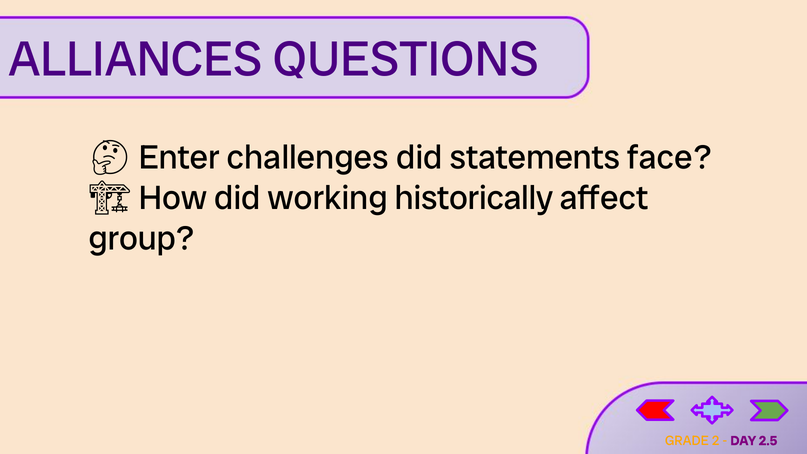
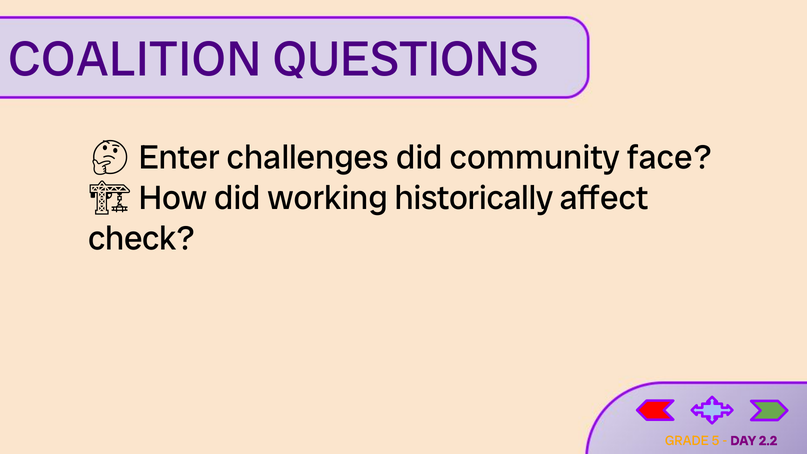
ALLIANCES: ALLIANCES -> COALITION (135, 59)
statements: statements -> community (535, 158)
group: group -> check (142, 238)
2: 2 -> 5 (716, 441)
2.5: 2.5 -> 2.2 (768, 441)
